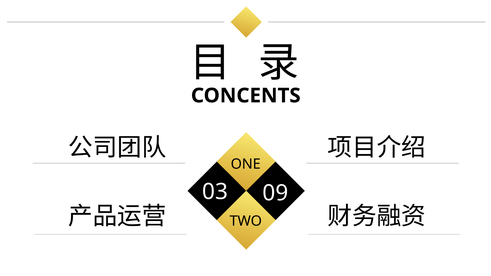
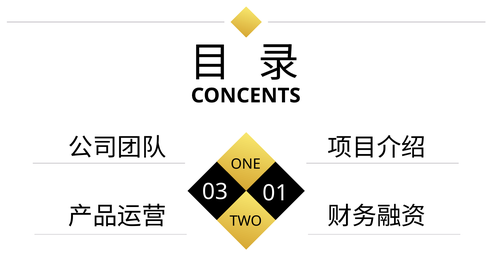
09: 09 -> 01 (275, 193)
